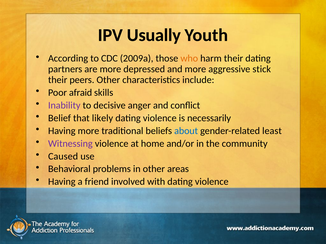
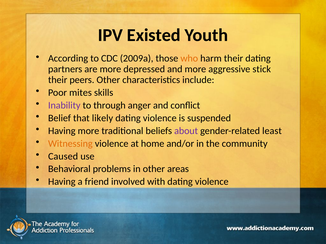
Usually: Usually -> Existed (154, 35)
afraid: afraid -> mites (80, 93)
decisive: decisive -> through (110, 106)
necessarily: necessarily -> suspended (209, 118)
about colour: blue -> purple (186, 131)
Witnessing colour: purple -> orange (70, 144)
